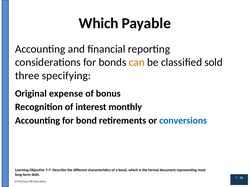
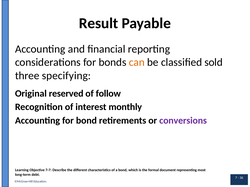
Which: Which -> Result (99, 23)
expense: expense -> reserved (66, 94)
bonus: bonus -> follow (108, 94)
conversions colour: blue -> purple (183, 121)
